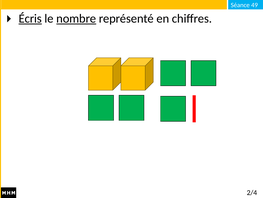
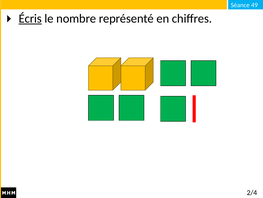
nombre underline: present -> none (76, 19)
